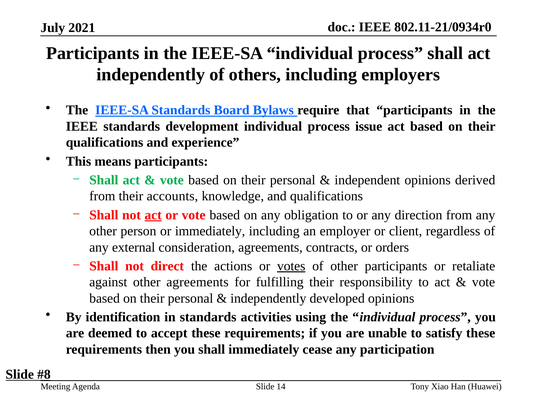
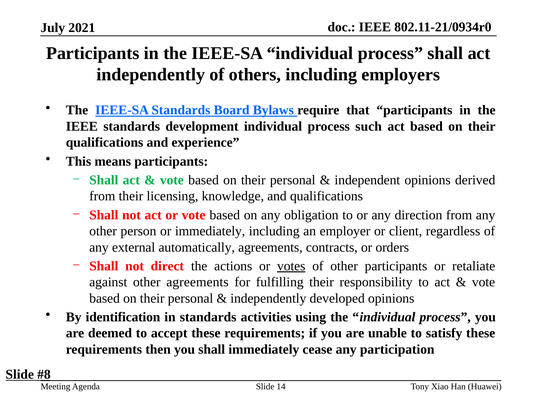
issue: issue -> such (369, 126)
accounts: accounts -> licensing (172, 196)
act underline: present -> none (153, 215)
consideration: consideration -> automatically (197, 247)
